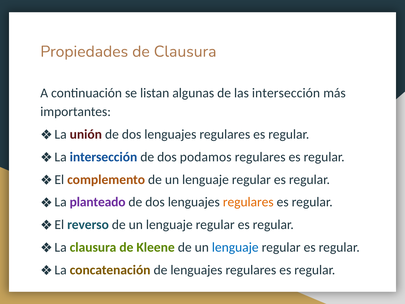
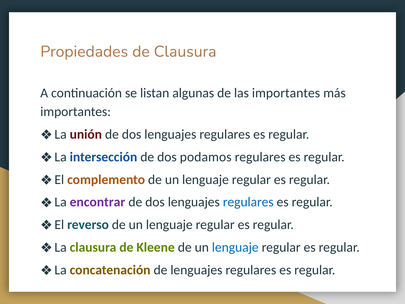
las intersección: intersección -> importantes (286, 93)
planteado: planteado -> encontrar (97, 202)
regulares colour: orange -> blue (248, 202)
